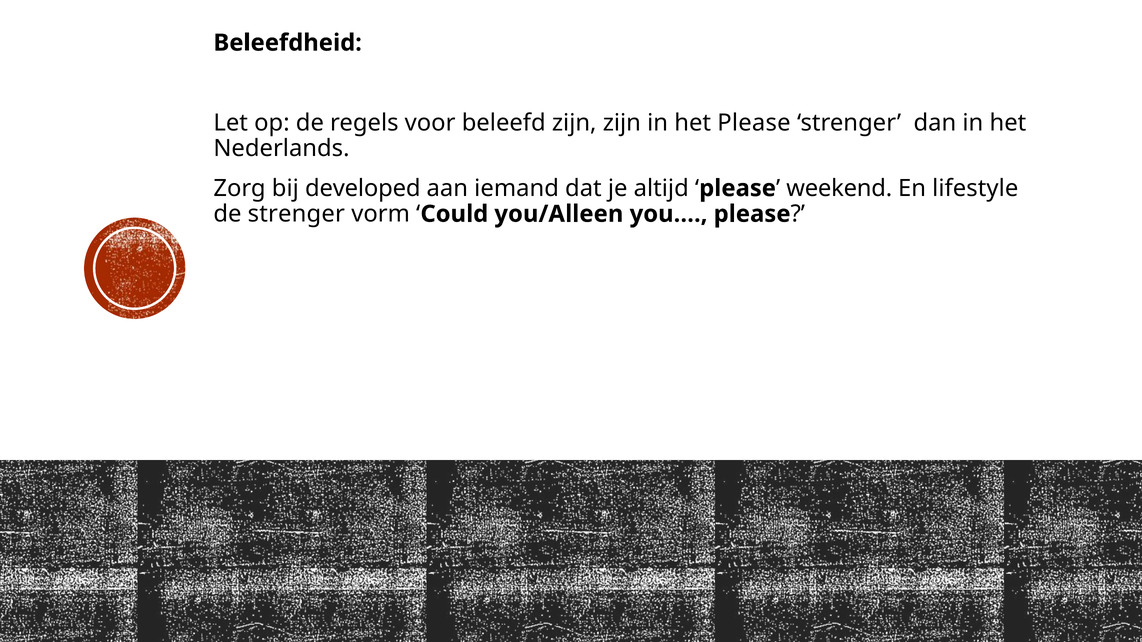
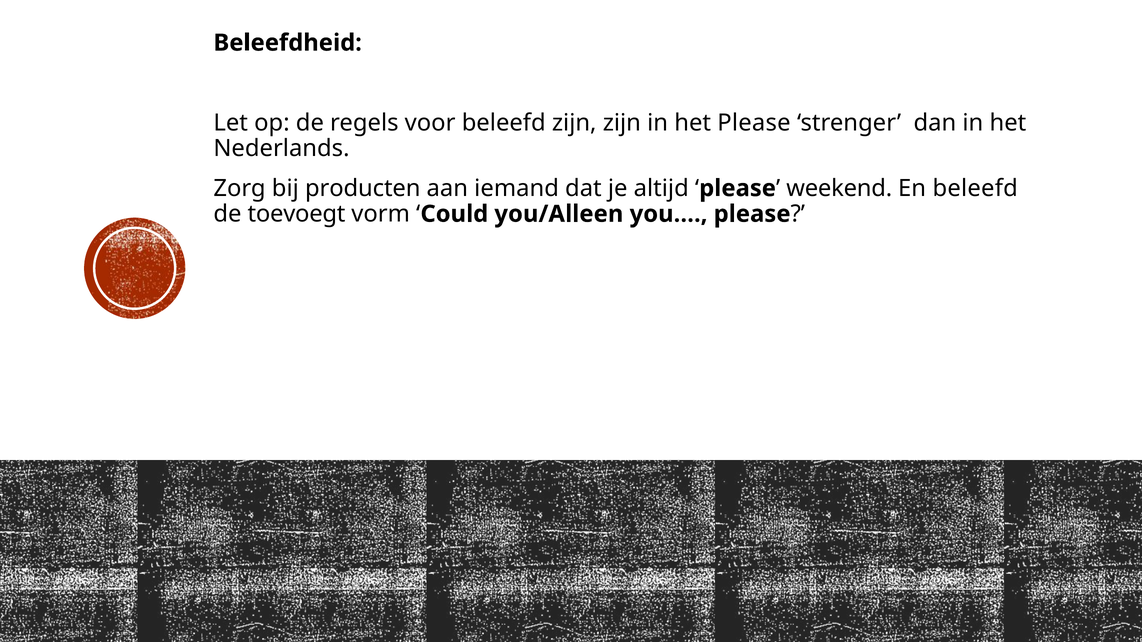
developed: developed -> producten (363, 188)
En lifestyle: lifestyle -> beleefd (975, 188)
de strenger: strenger -> toevoegt (296, 214)
